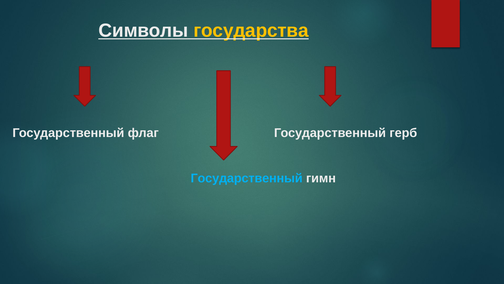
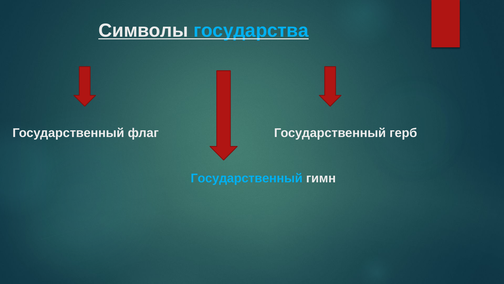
государства colour: yellow -> light blue (251, 30)
